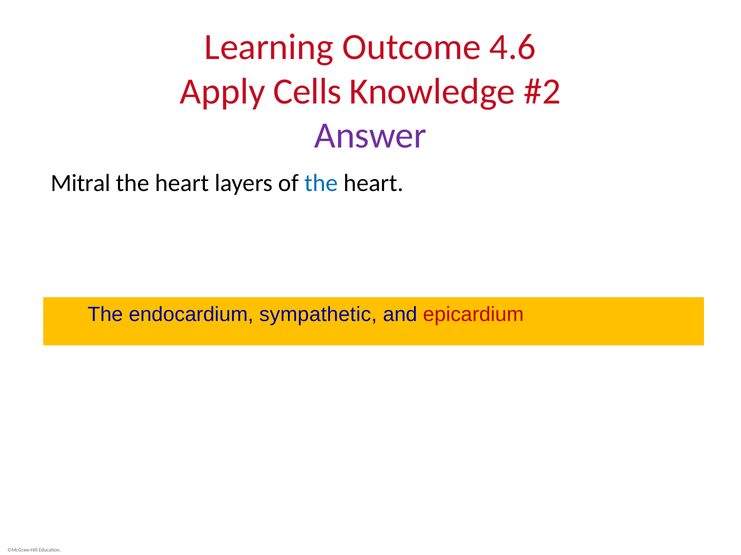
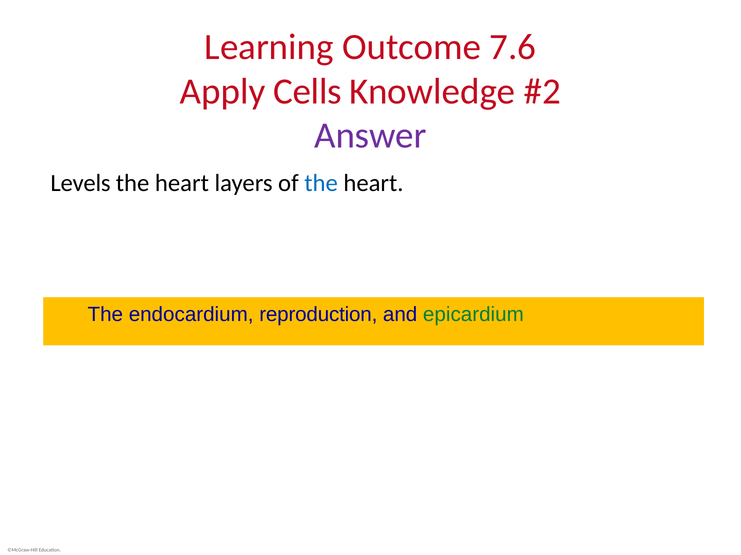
4.6: 4.6 -> 7.6 (513, 47)
Mitral: Mitral -> Levels (81, 183)
sympathetic: sympathetic -> reproduction (318, 315)
epicardium colour: red -> green (473, 315)
